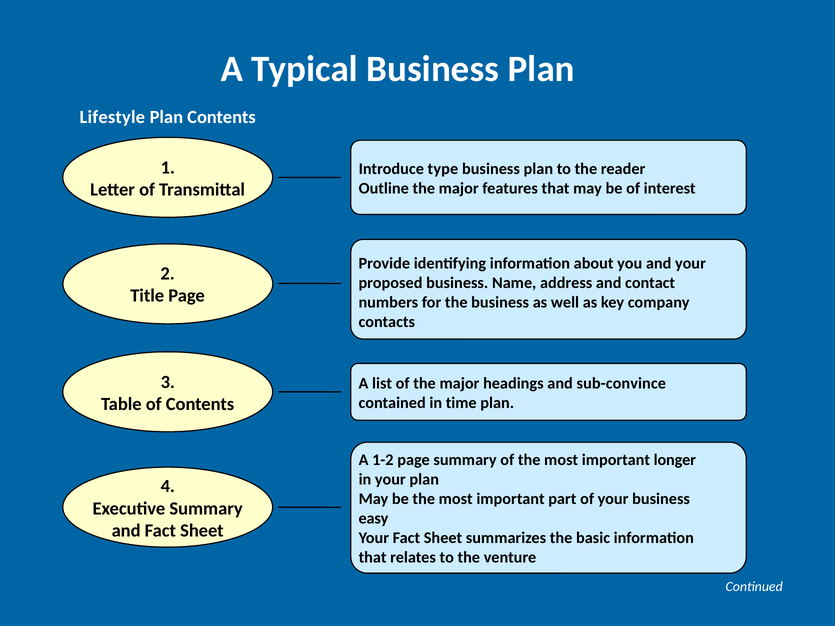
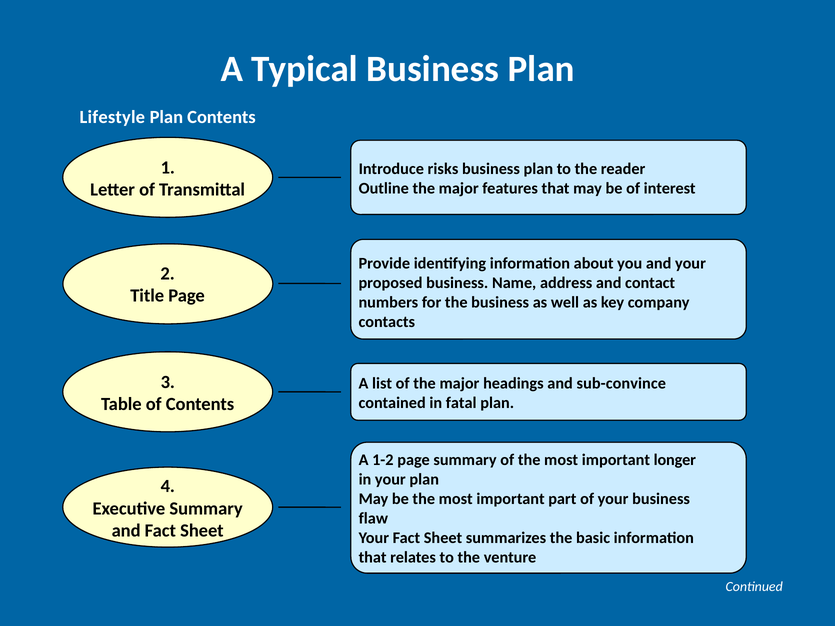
type: type -> risks (443, 169)
time: time -> fatal (461, 403)
easy: easy -> flaw (373, 518)
